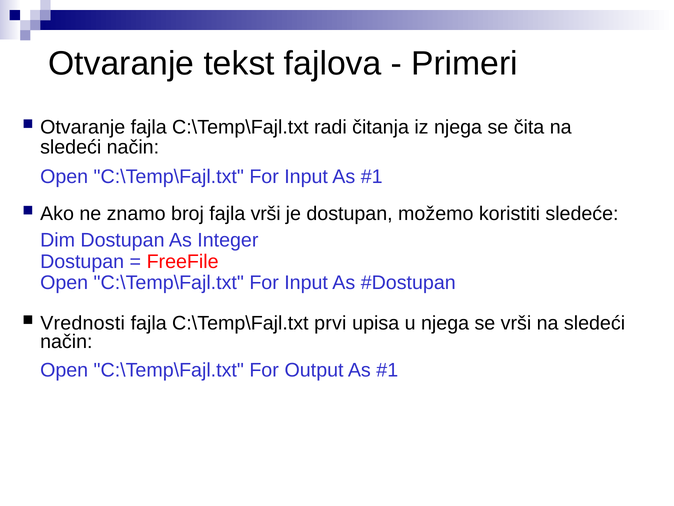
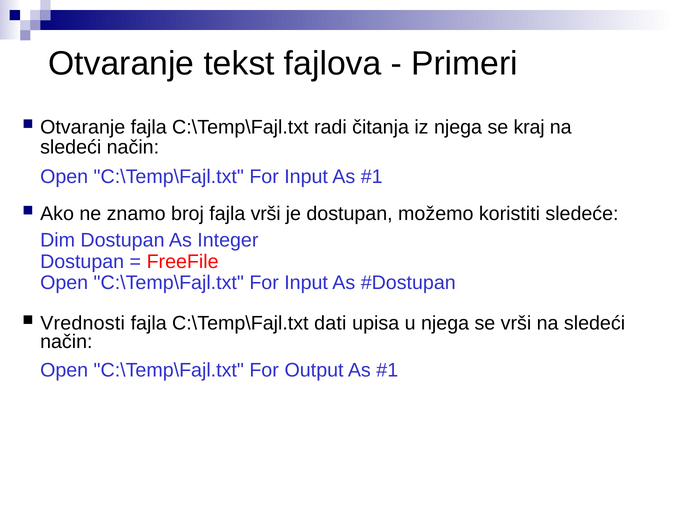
čita: čita -> kraj (529, 127)
prvi: prvi -> dati (330, 323)
